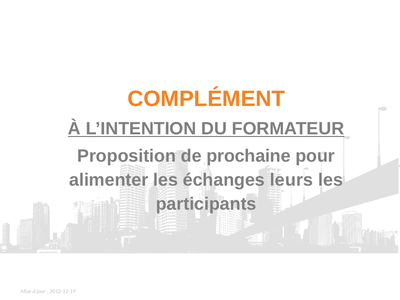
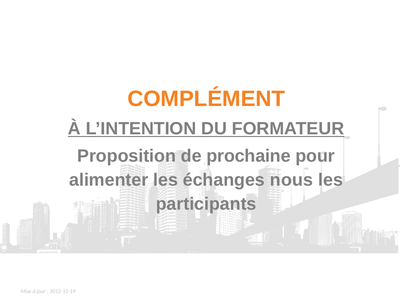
leurs: leurs -> nous (291, 180)
